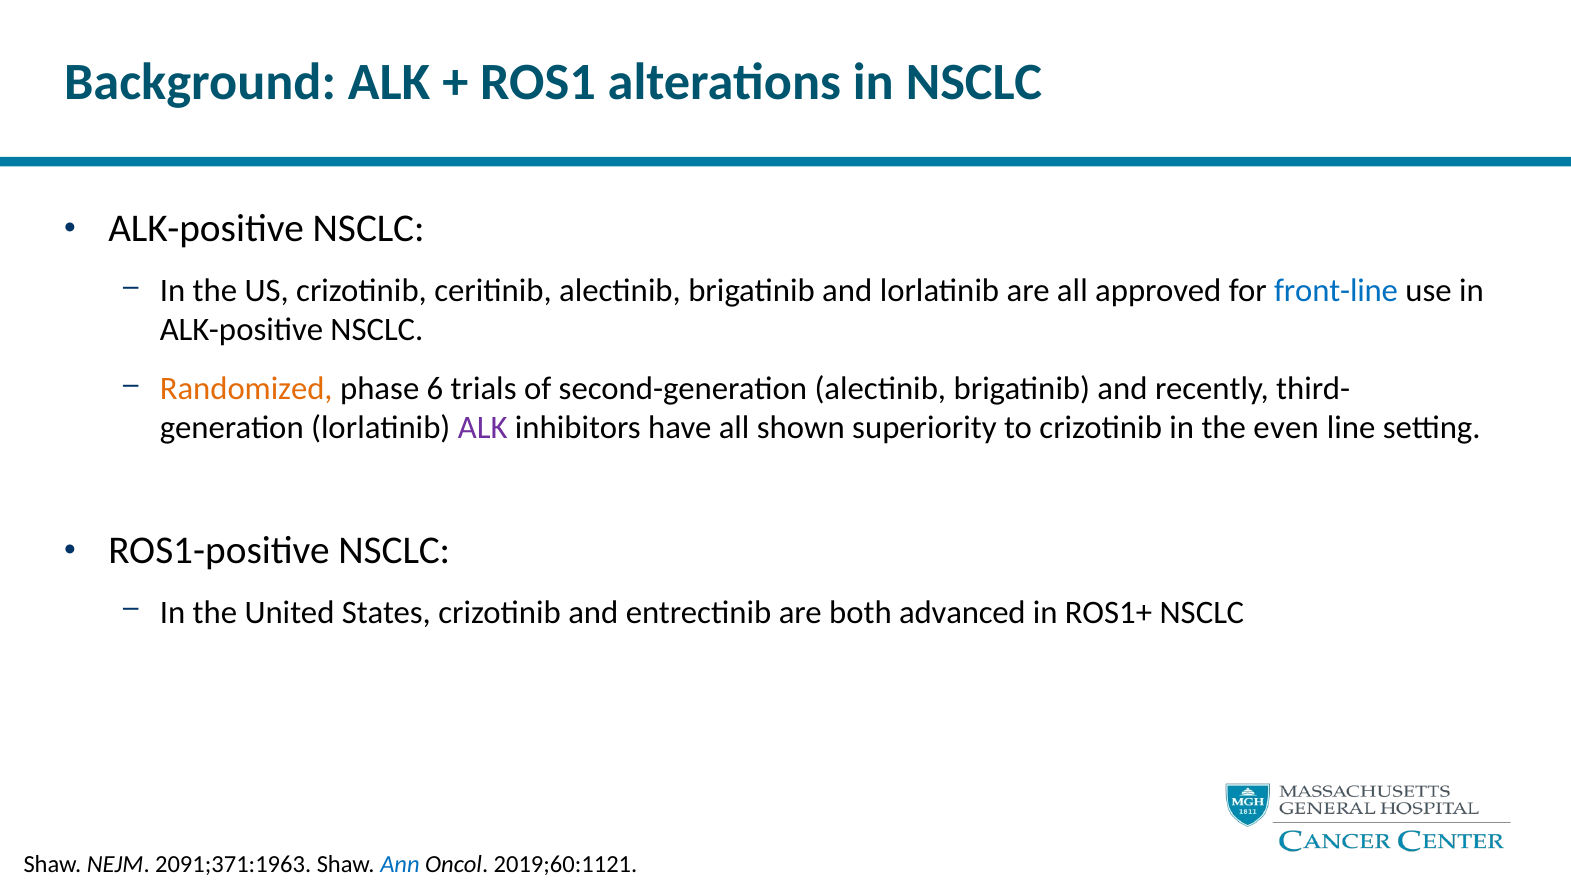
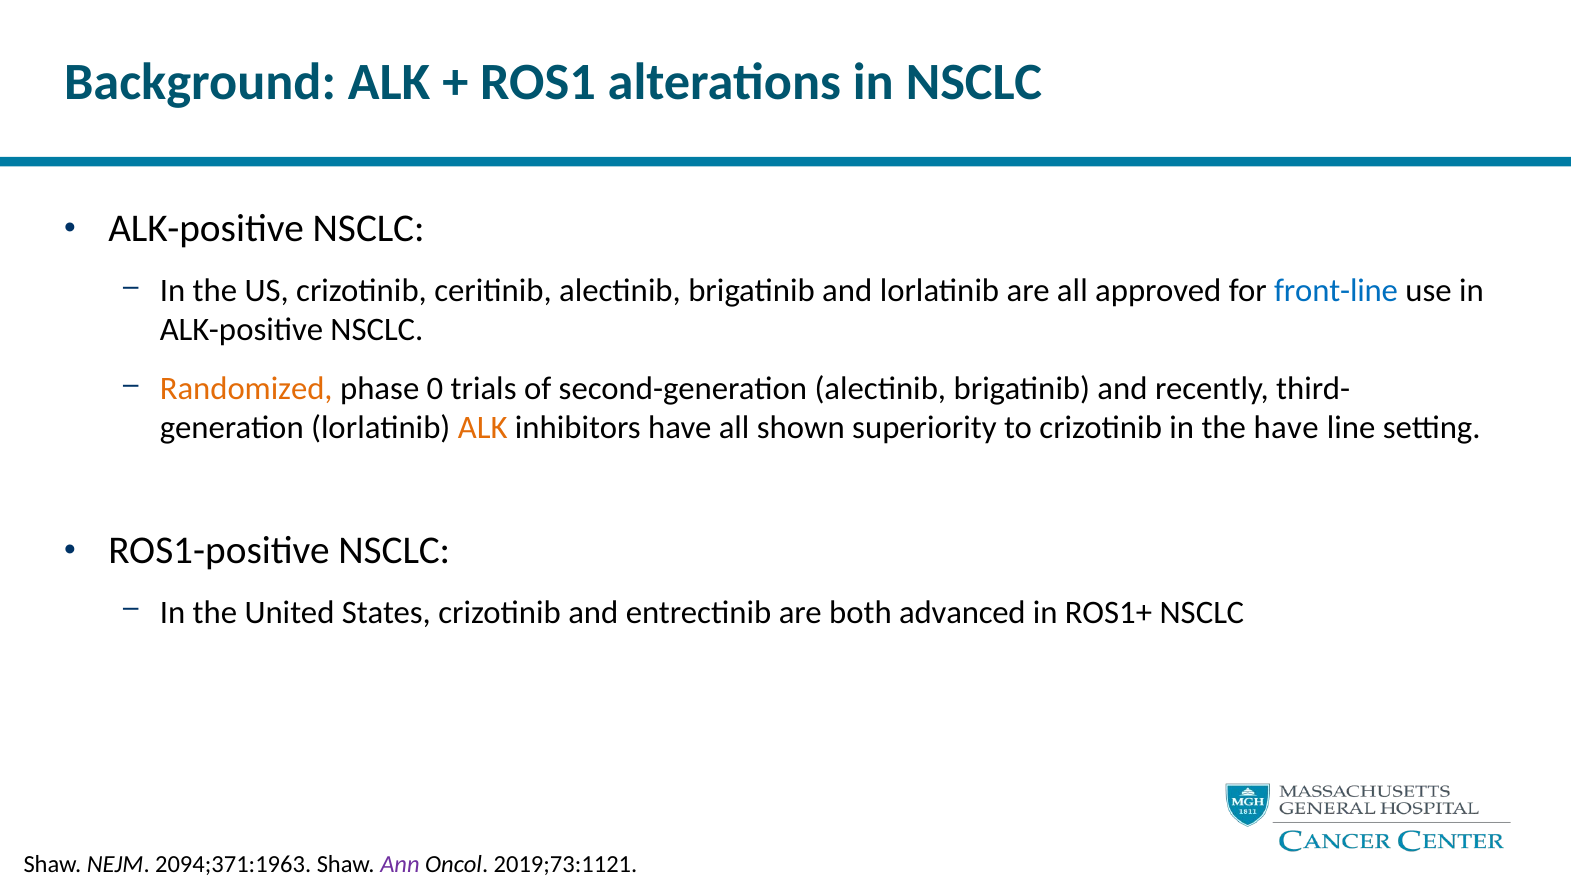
6: 6 -> 0 (435, 389)
ALK colour: purple -> orange (483, 428)
the even: even -> have (1286, 428)
2091;371:1963: 2091;371:1963 -> 2094;371:1963 (233, 865)
Ann colour: blue -> purple (400, 865)
2019;60:1121: 2019;60:1121 -> 2019;73:1121 (566, 865)
